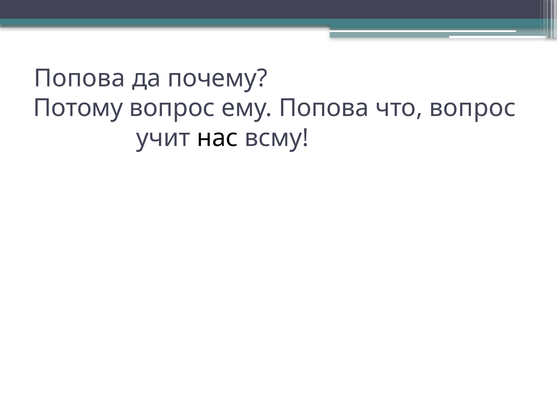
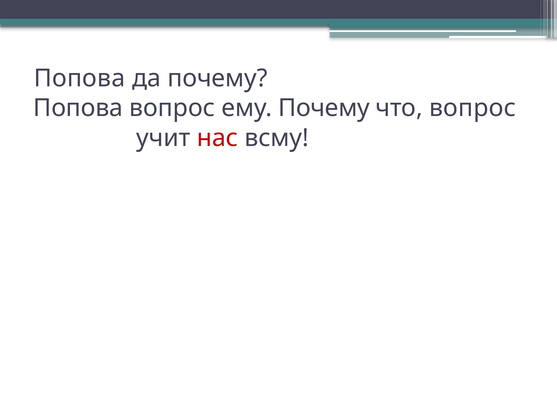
Потому: Потому -> Попова (78, 108)
ему Попова: Попова -> Почему (324, 108)
нас colour: black -> red (217, 138)
